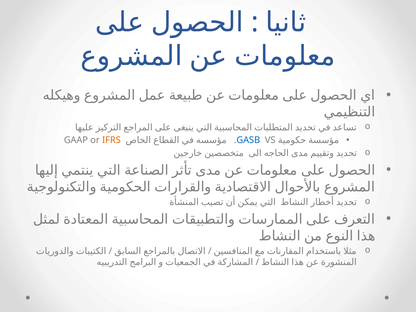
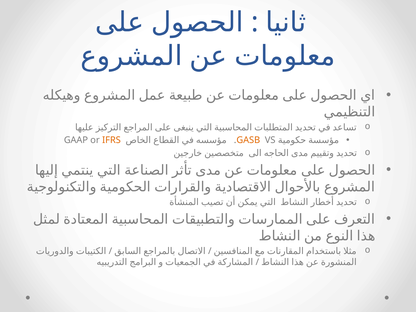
GASB colour: blue -> orange (248, 140)
